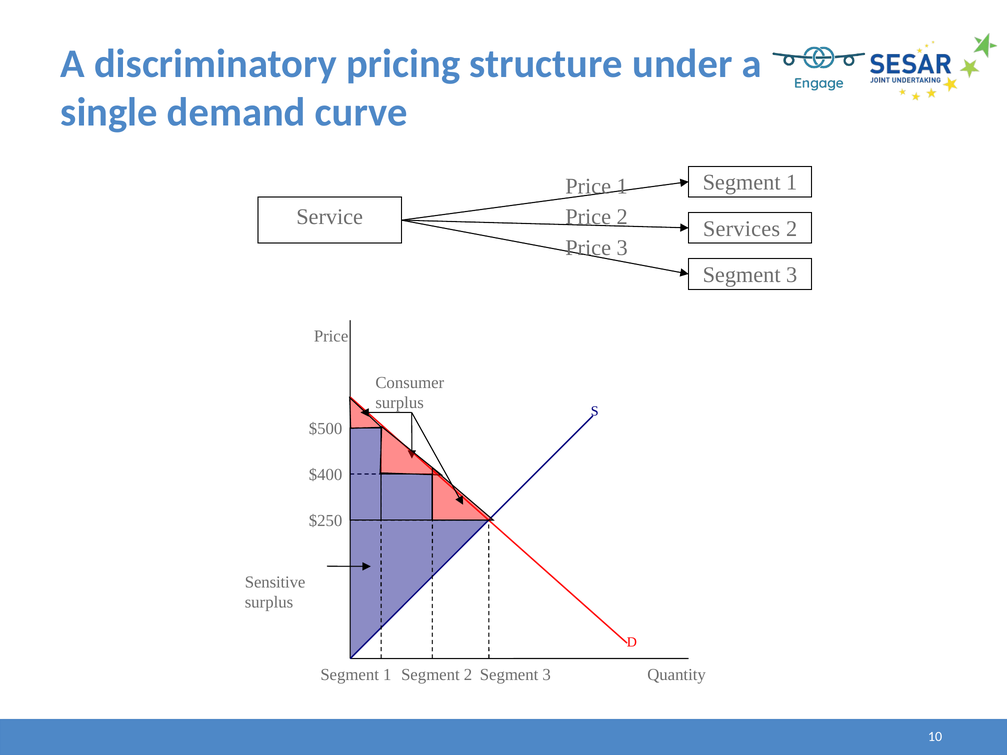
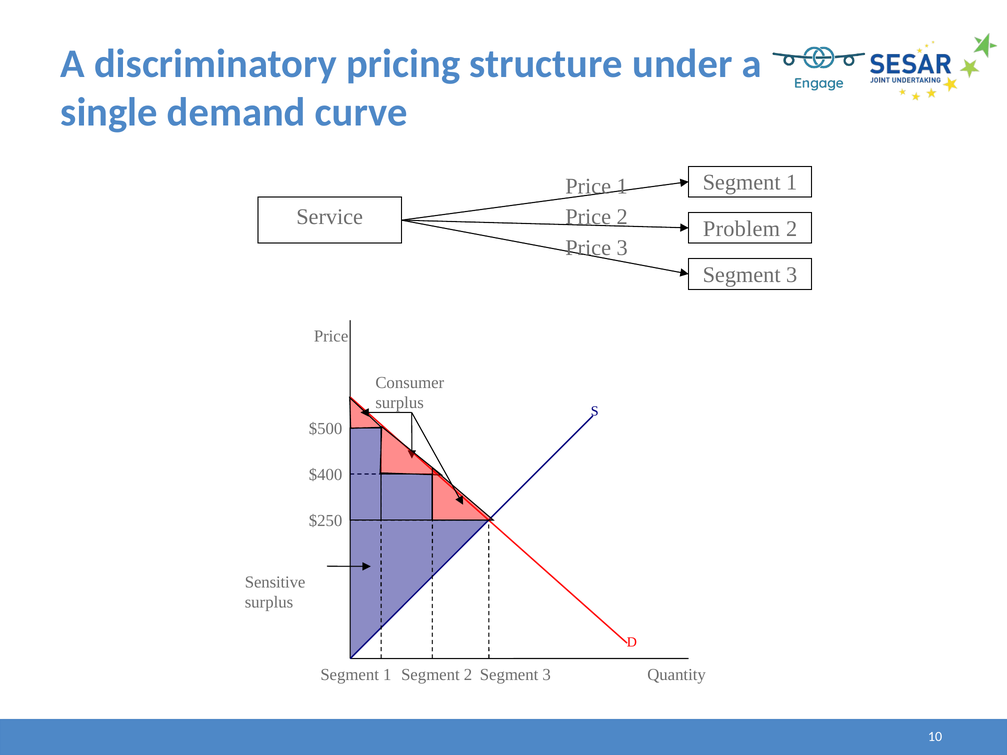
Services: Services -> Problem (742, 229)
